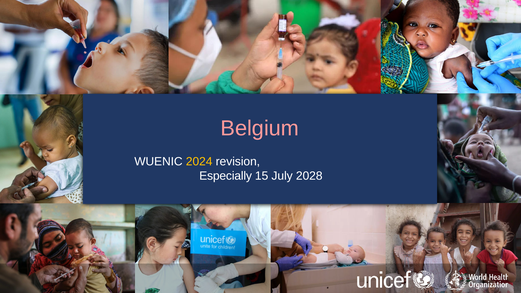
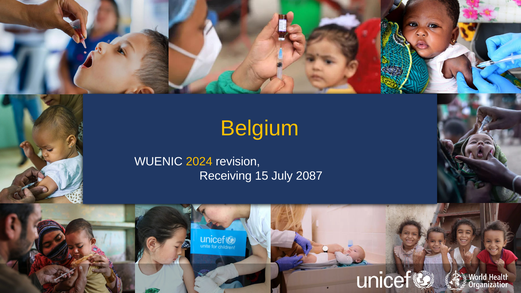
Belgium colour: pink -> yellow (260, 128)
Especially: Especially -> Receiving (226, 176)
2028: 2028 -> 2087 (309, 176)
